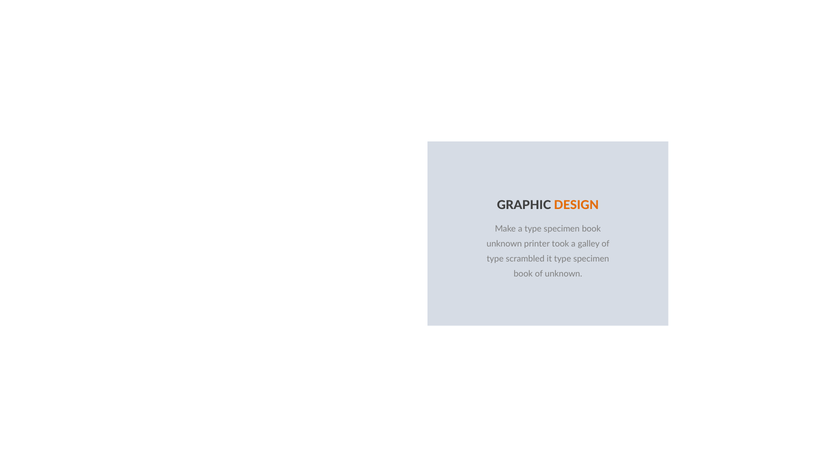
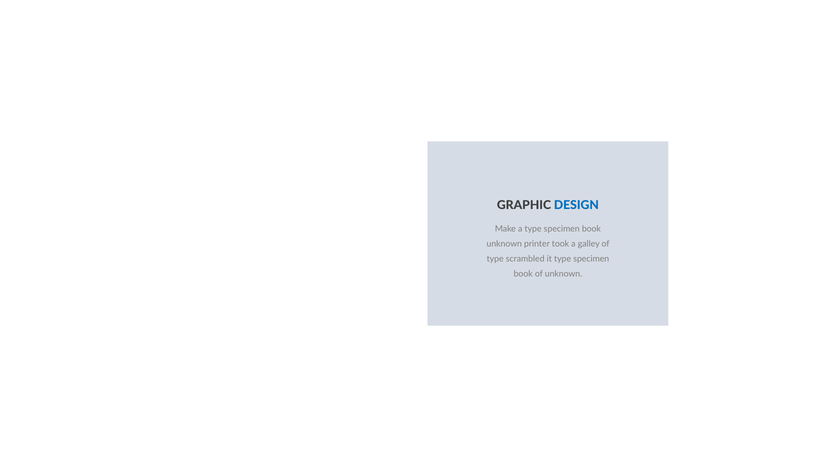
DESIGN colour: orange -> blue (576, 205)
